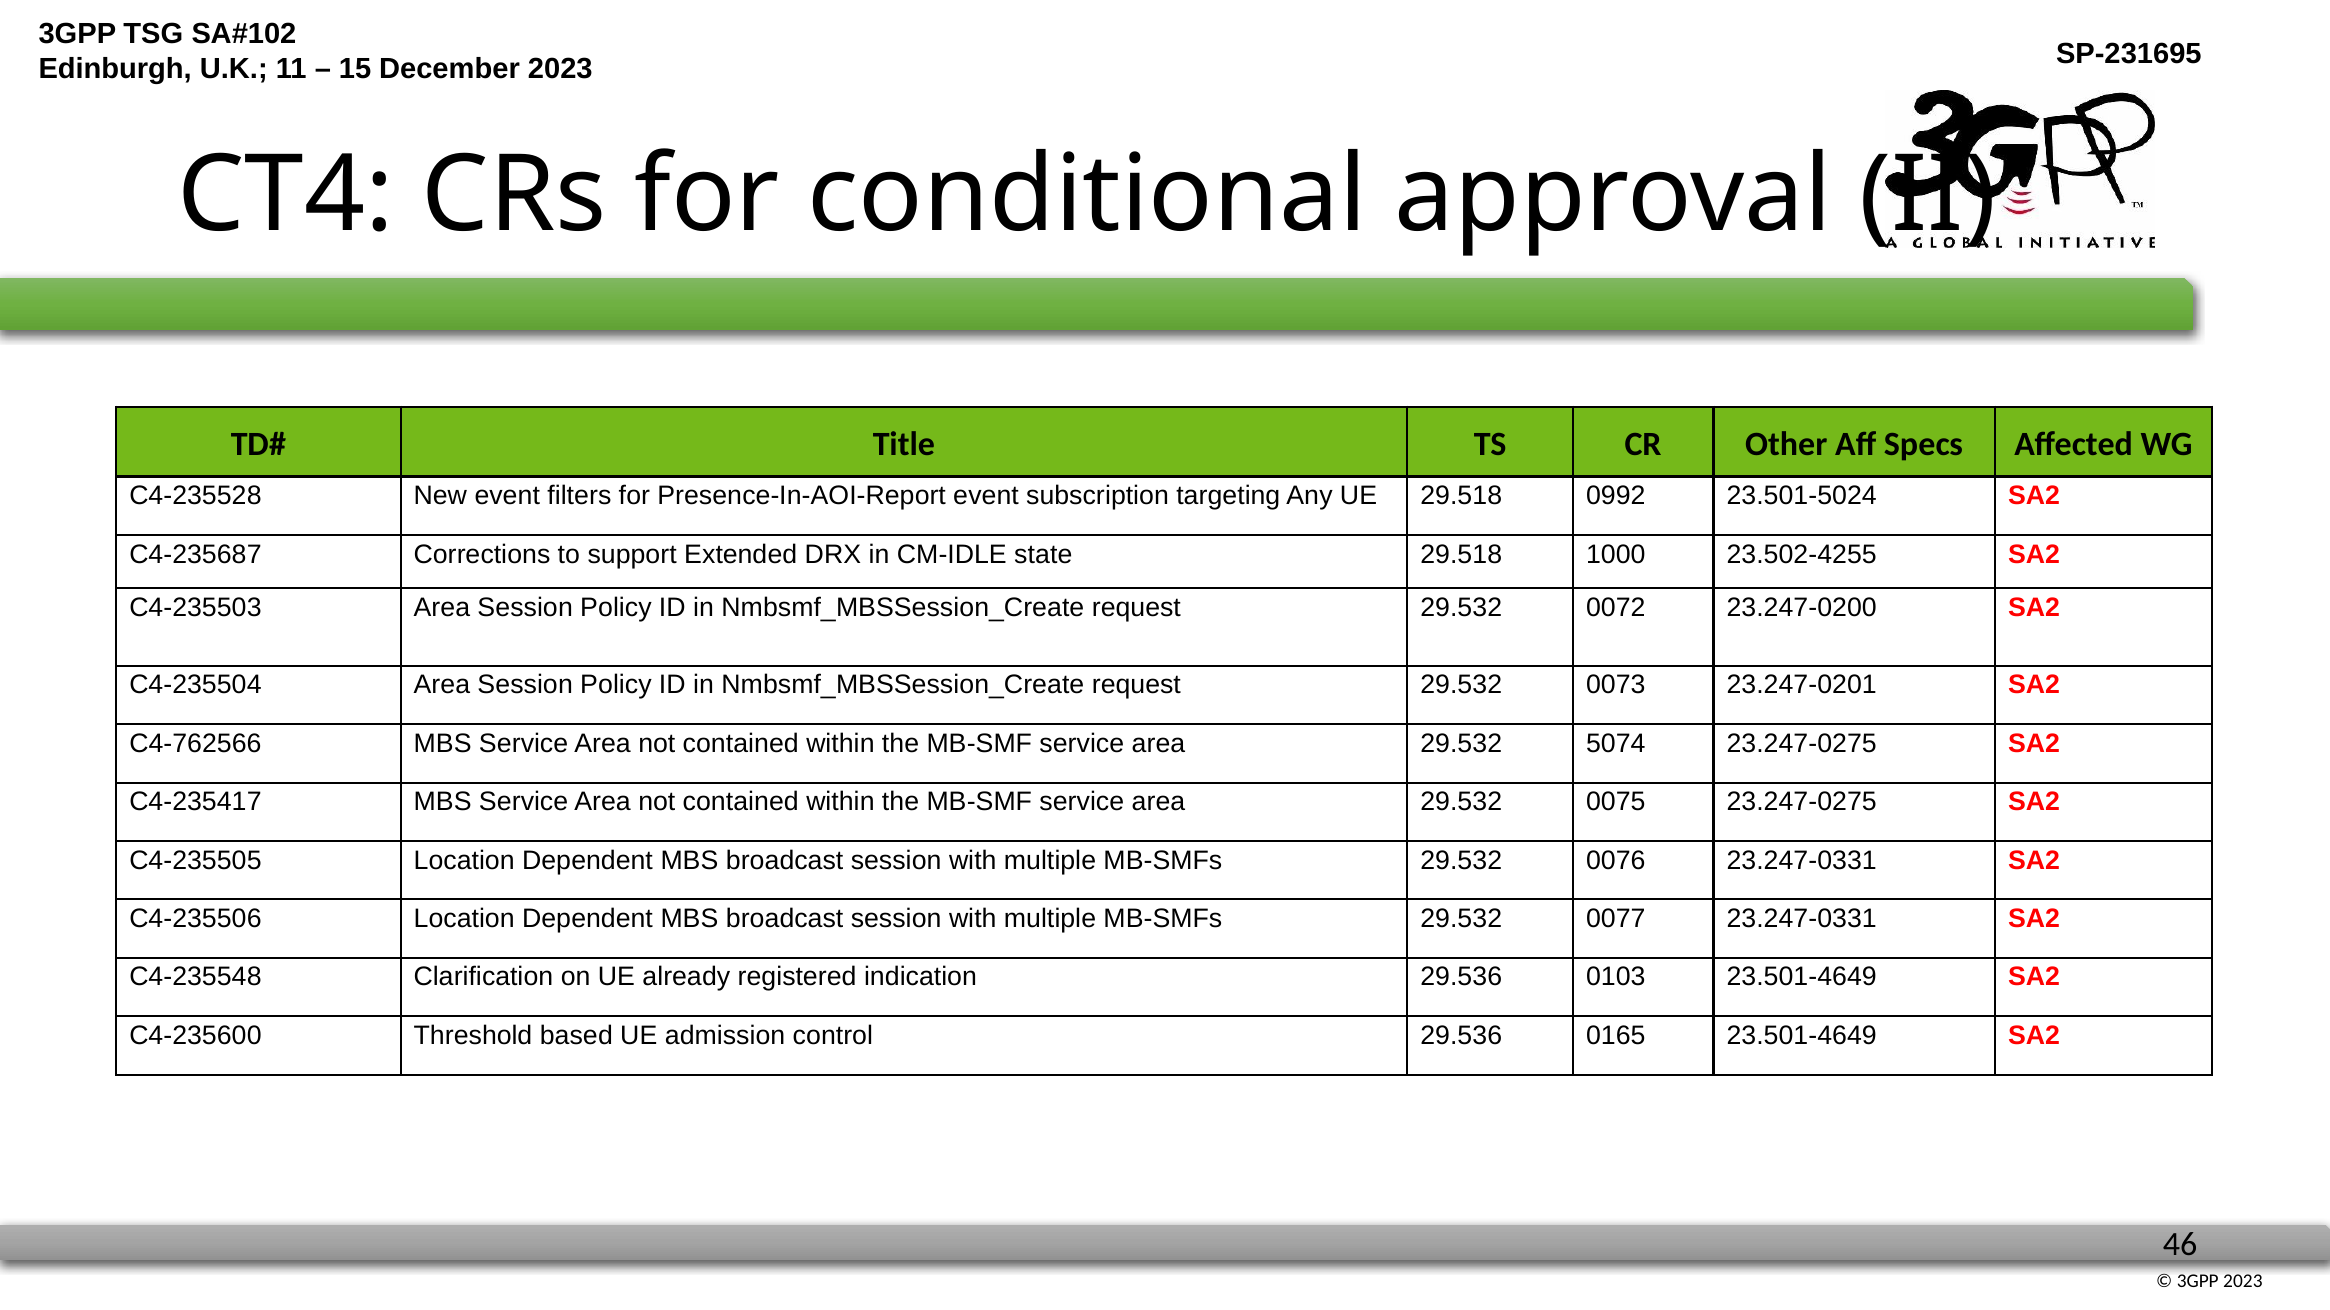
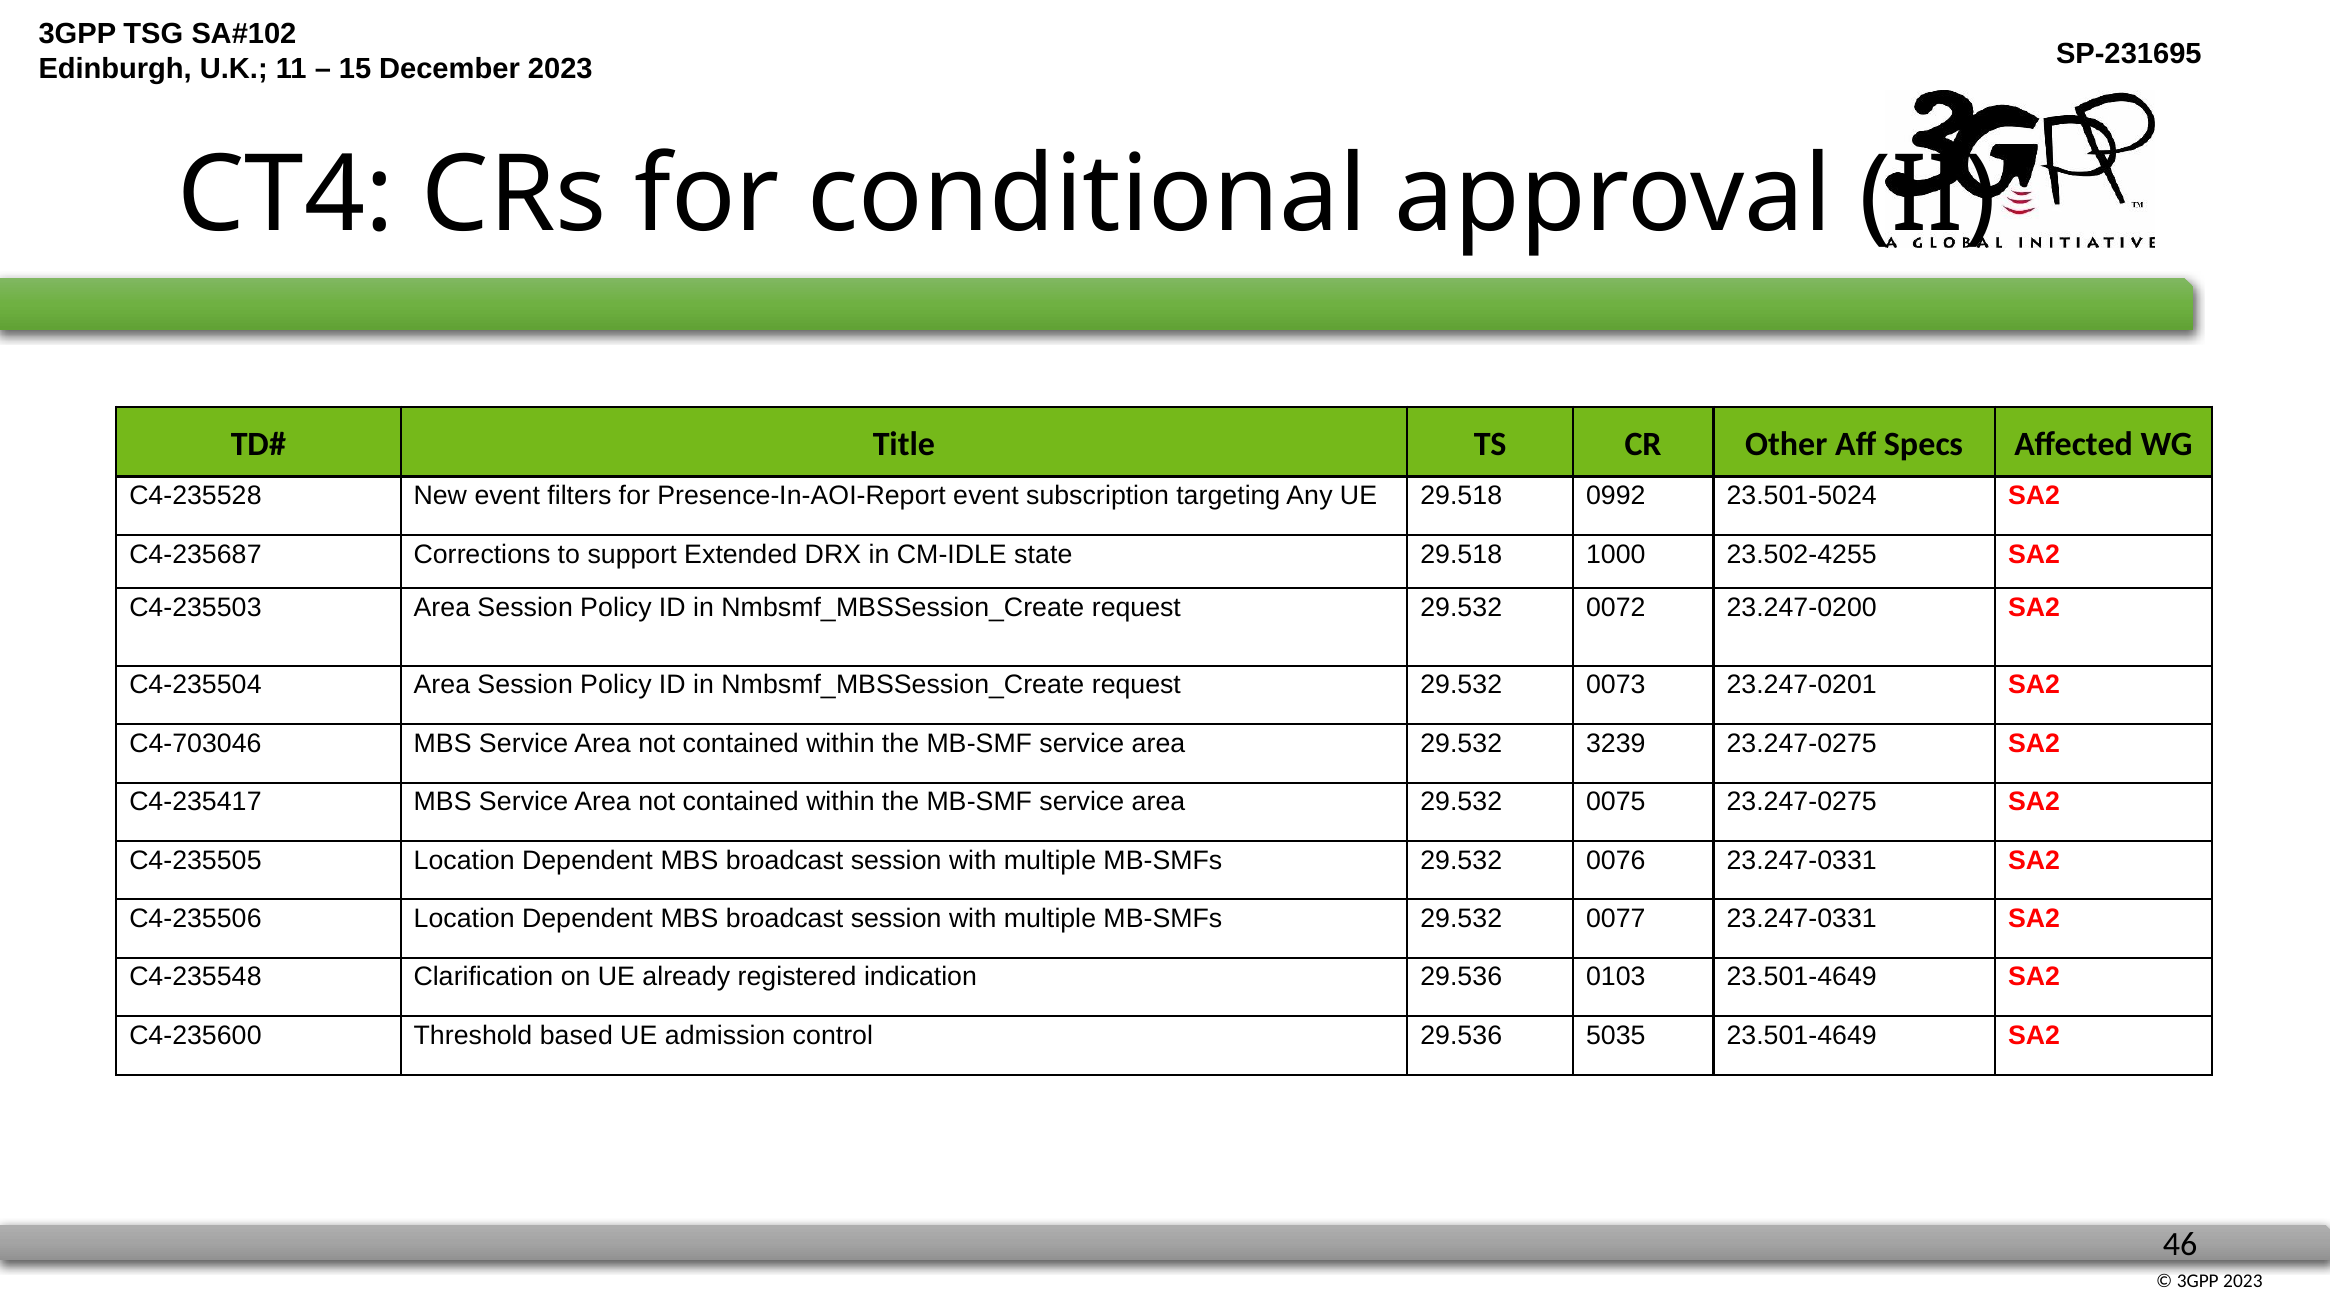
C4-762566: C4-762566 -> C4-703046 (195, 744)
5074: 5074 -> 3239 (1616, 744)
0165: 0165 -> 5035 (1616, 1036)
